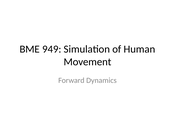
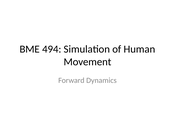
949: 949 -> 494 (52, 49)
